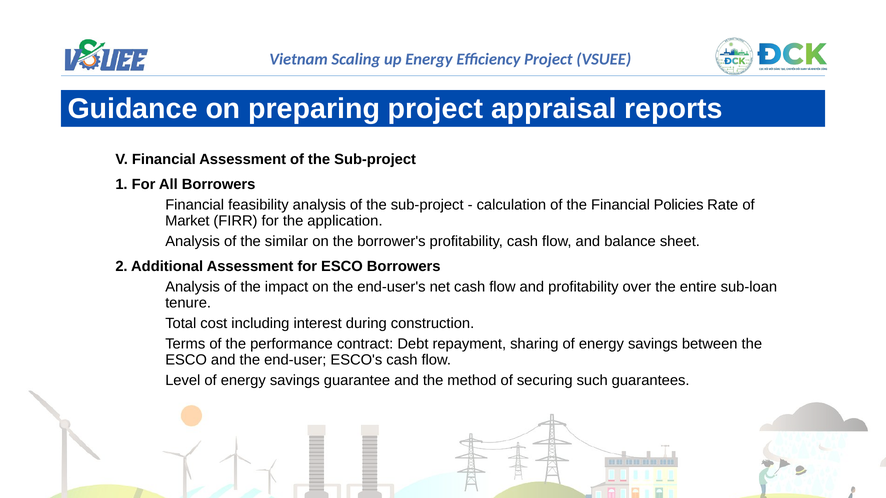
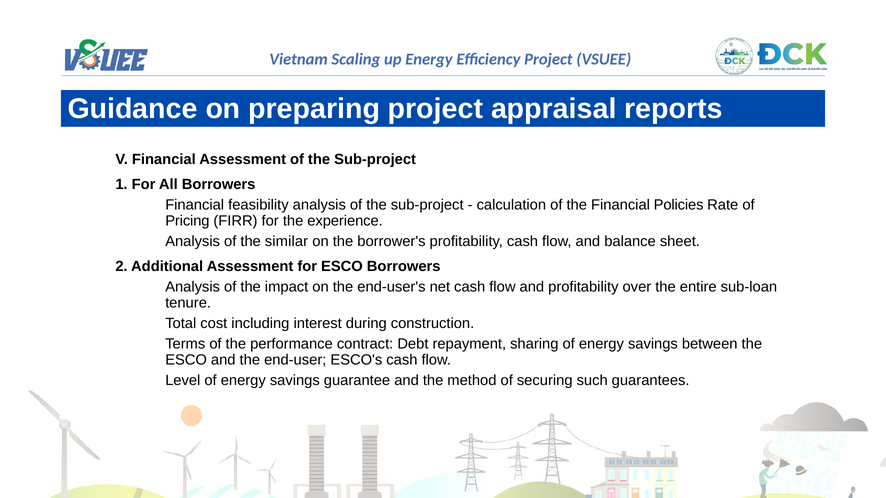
Market: Market -> Pricing (187, 221)
application: application -> experience (345, 221)
